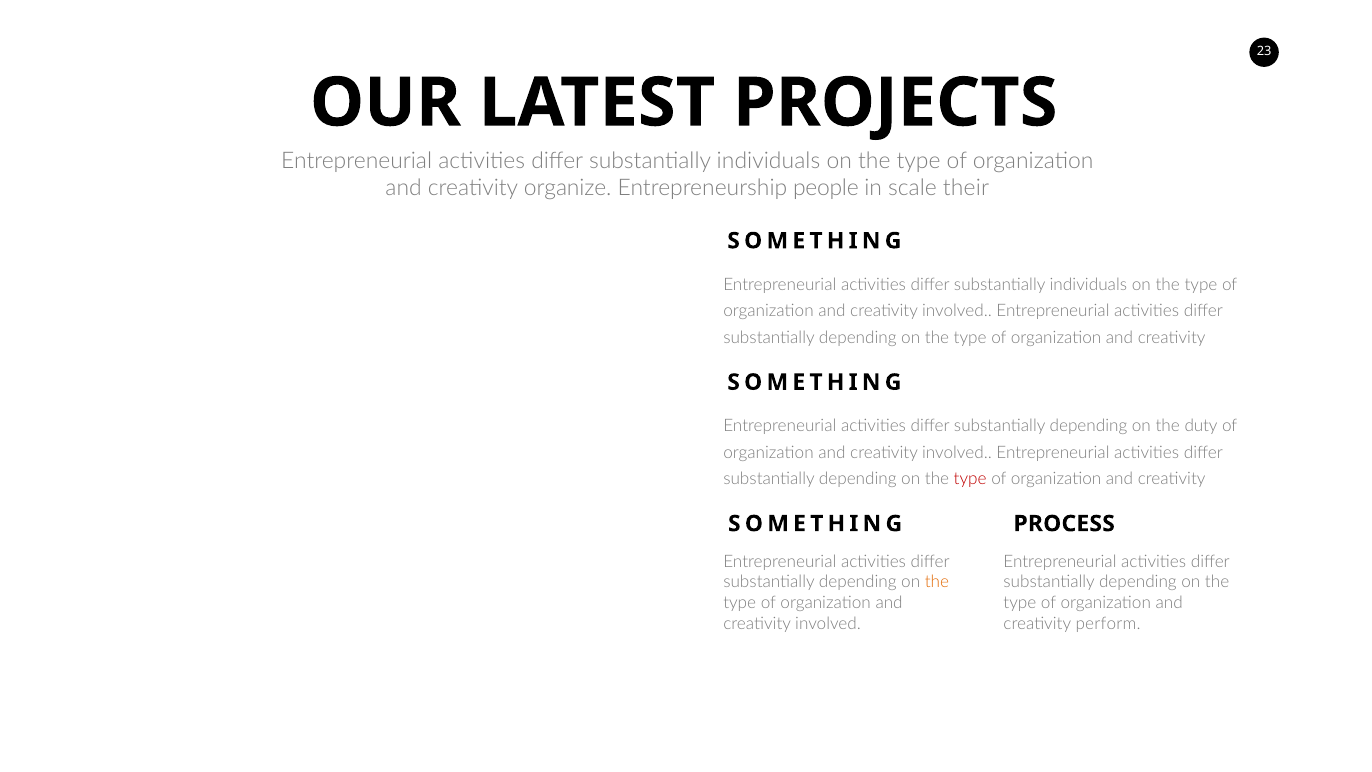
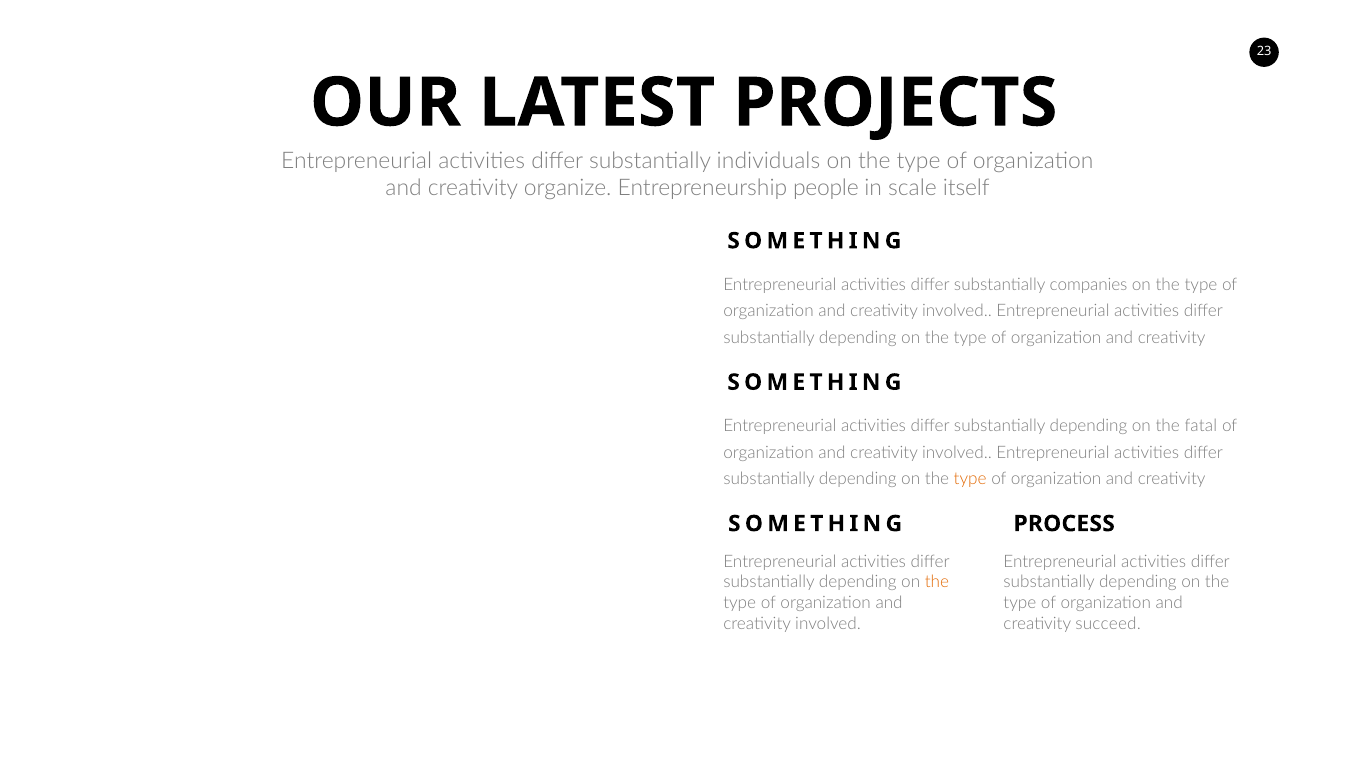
their: their -> itself (966, 188)
individuals: individuals -> companies (1089, 285)
duty: duty -> fatal (1201, 426)
type colour: red -> orange (970, 479)
perform: perform -> succeed (1108, 623)
